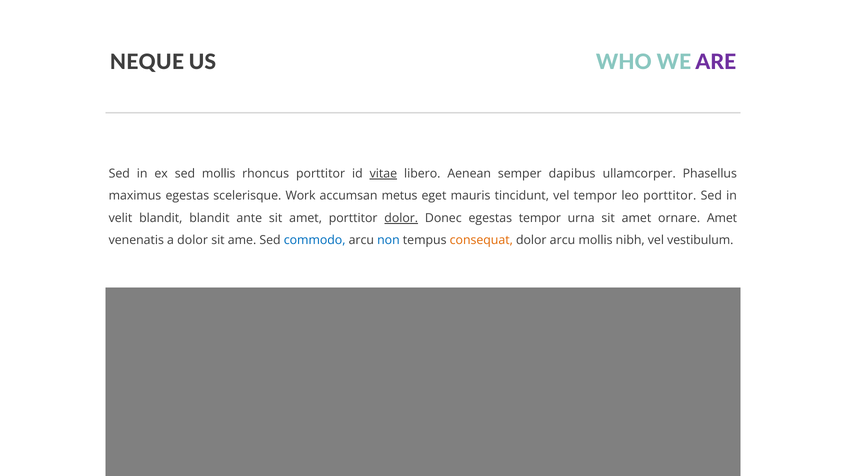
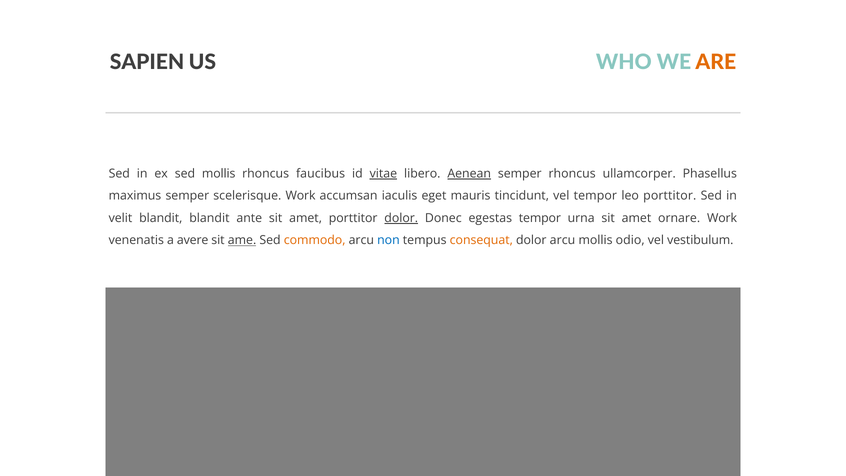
NEQUE: NEQUE -> SAPIEN (147, 62)
ARE colour: purple -> orange (716, 62)
rhoncus porttitor: porttitor -> faucibus (321, 174)
Aenean underline: none -> present (469, 174)
semper dapibus: dapibus -> rhoncus (572, 174)
maximus egestas: egestas -> semper (187, 196)
metus: metus -> iaculis (400, 196)
ornare Amet: Amet -> Work (722, 218)
a dolor: dolor -> avere (193, 240)
ame underline: none -> present (242, 240)
commodo colour: blue -> orange (315, 240)
nibh: nibh -> odio (630, 240)
